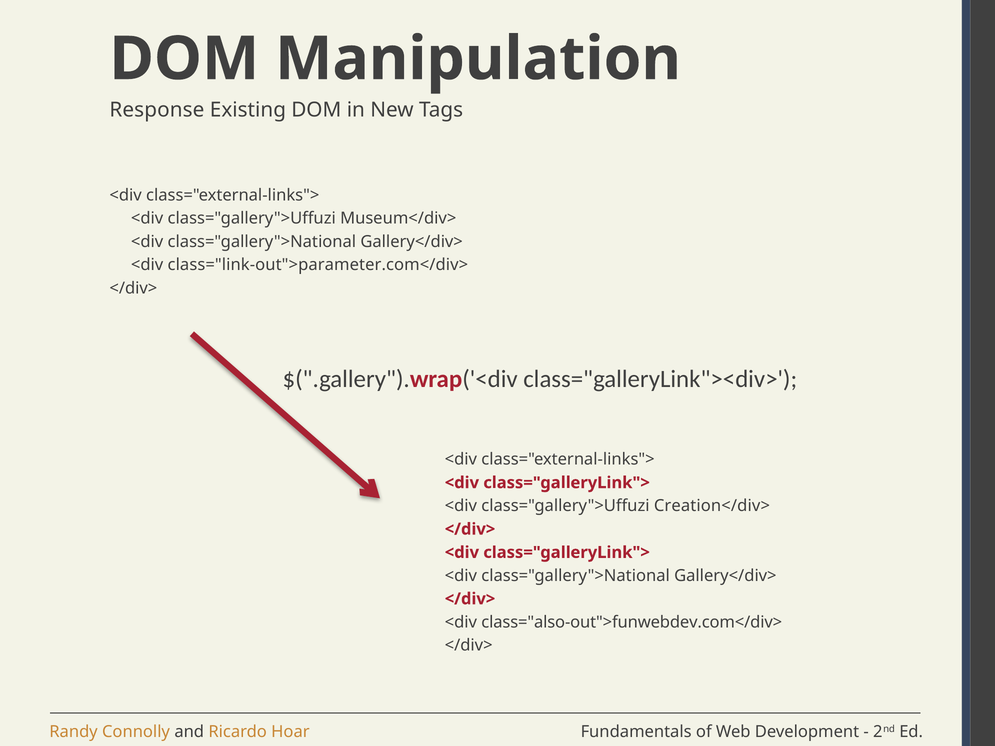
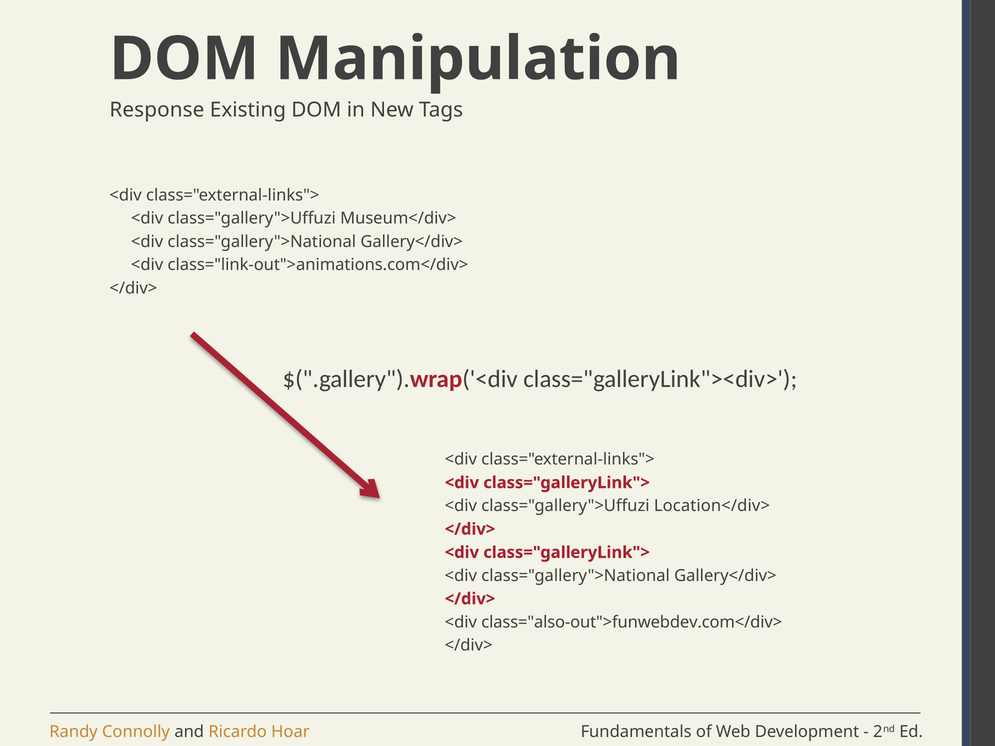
class="link-out">parameter.com</div>: class="link-out">parameter.com</div> -> class="link-out">animations.com</div> (318, 265)
Creation</div>: Creation</div> -> Location</div> (712, 506)
